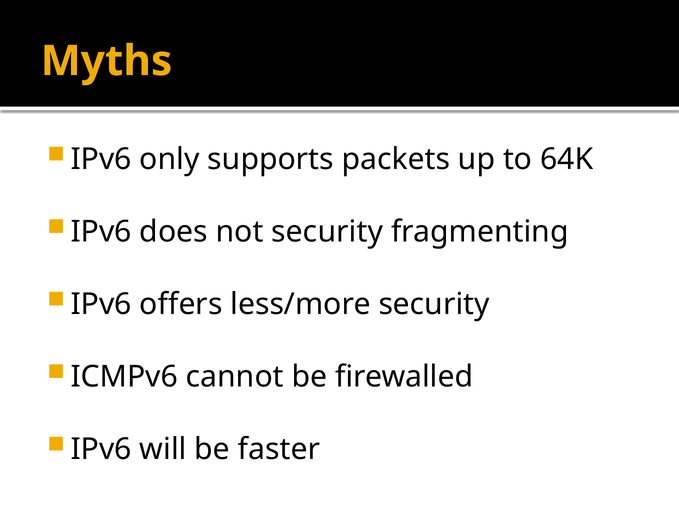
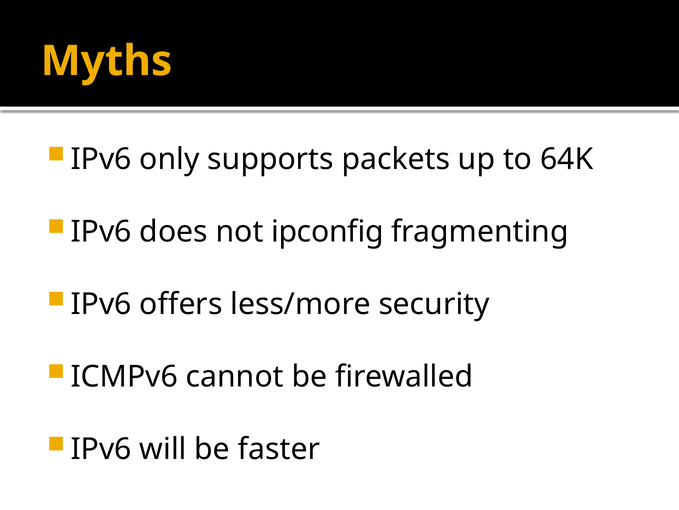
not security: security -> ipconfig (327, 231)
